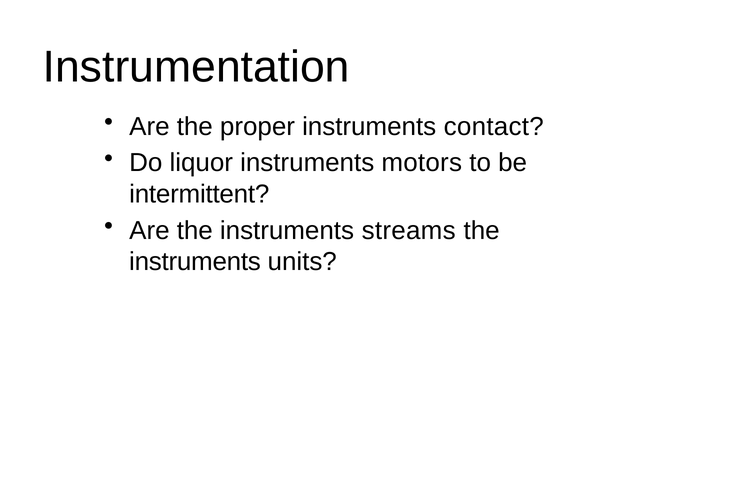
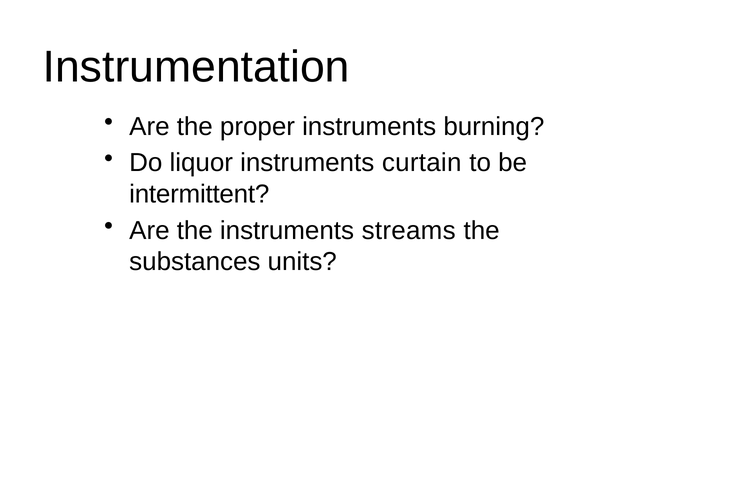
contact: contact -> burning (494, 127)
motors: motors -> curtain (422, 163)
instruments: instruments -> substances (195, 262)
